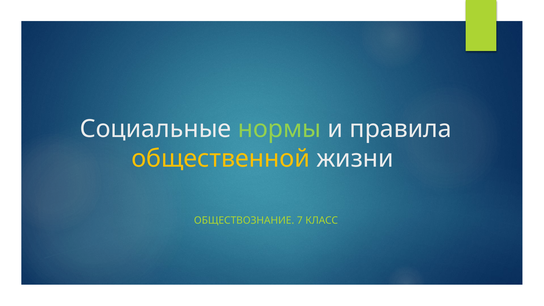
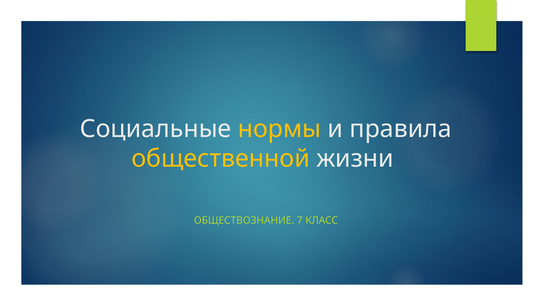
нормы colour: light green -> yellow (279, 129)
